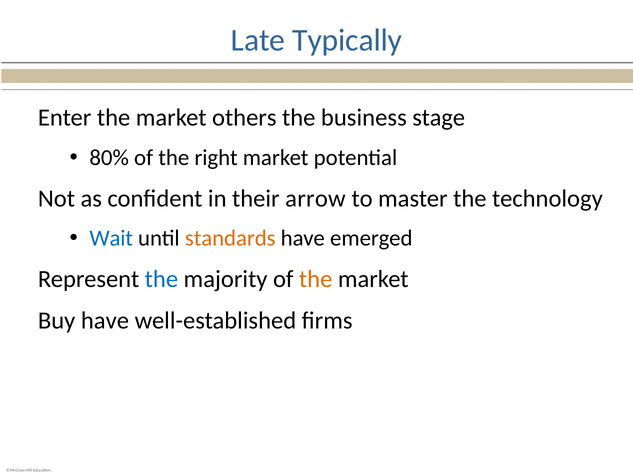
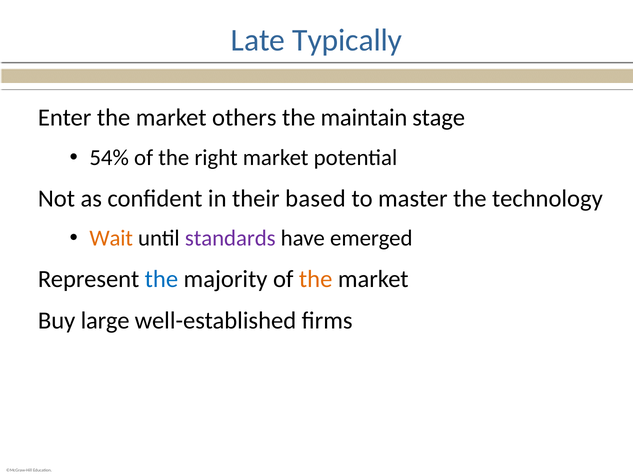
business: business -> maintain (364, 118)
80%: 80% -> 54% (109, 158)
arrow: arrow -> based (315, 198)
Wait colour: blue -> orange (111, 238)
standards colour: orange -> purple (230, 238)
Buy have: have -> large (105, 320)
